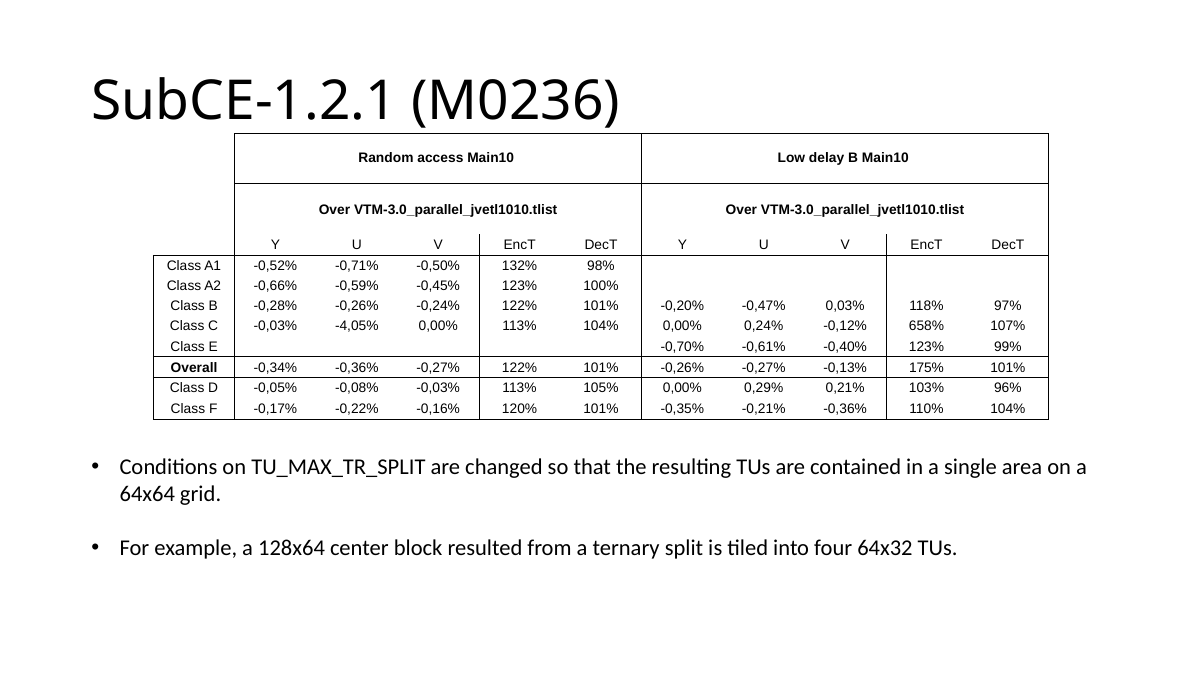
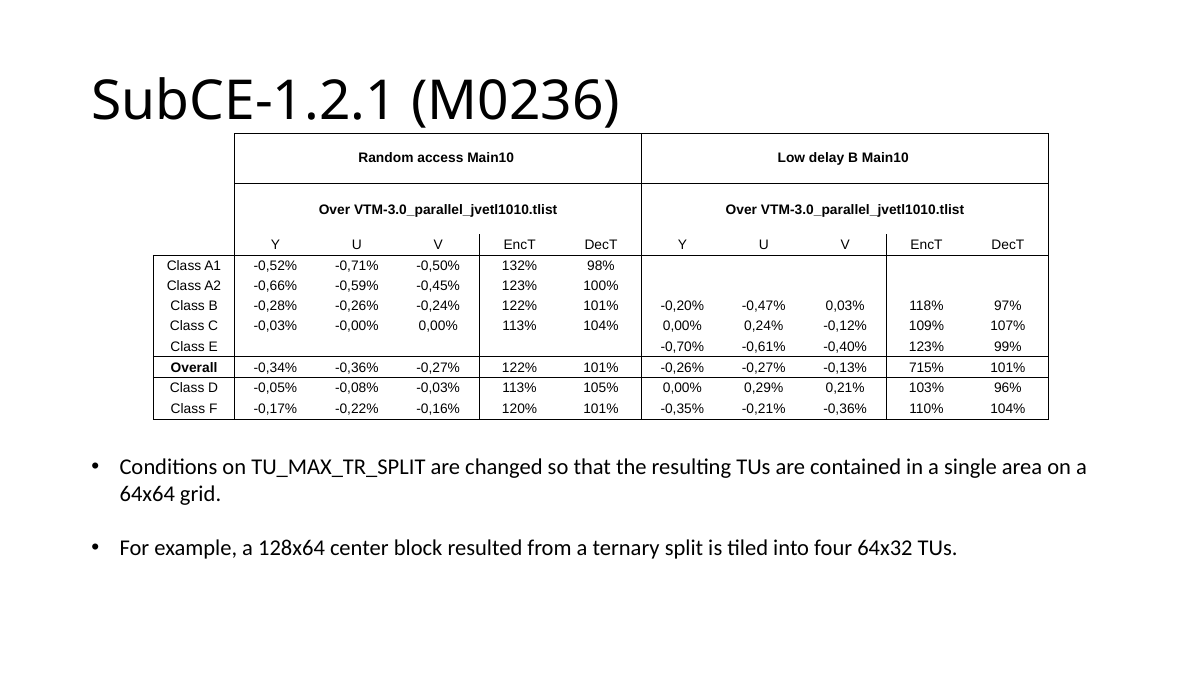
-4,05%: -4,05% -> -0,00% (357, 326)
658%: 658% -> 109% (926, 326)
175%: 175% -> 715% (927, 368)
